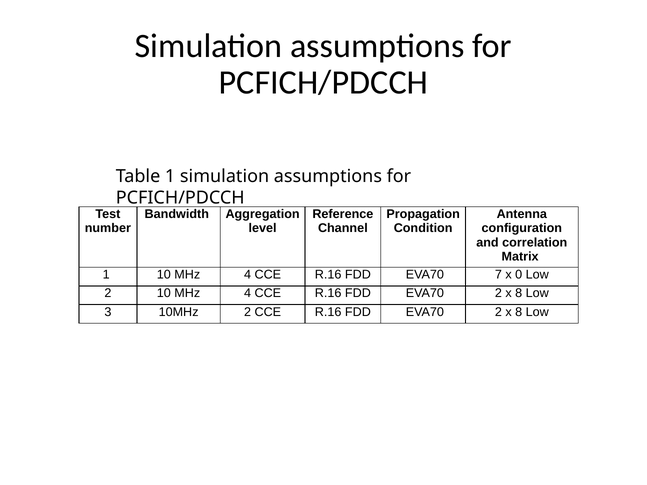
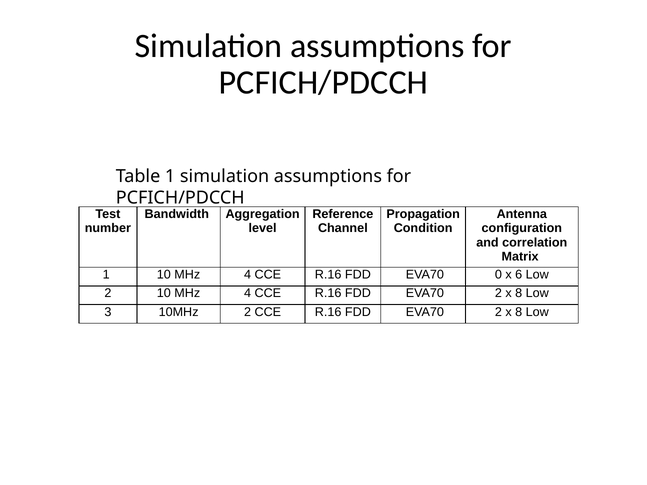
7: 7 -> 0 (498, 275)
0: 0 -> 6 (519, 275)
